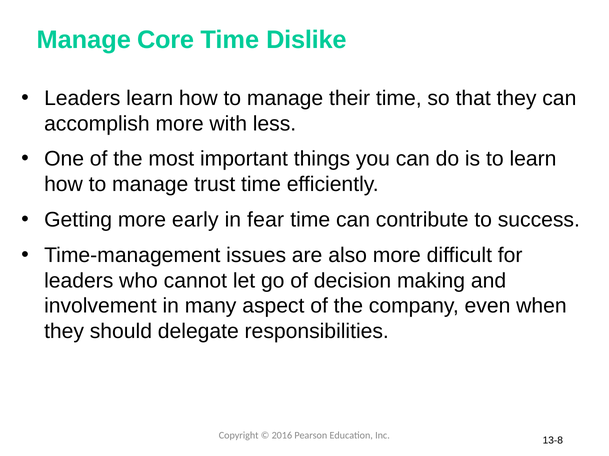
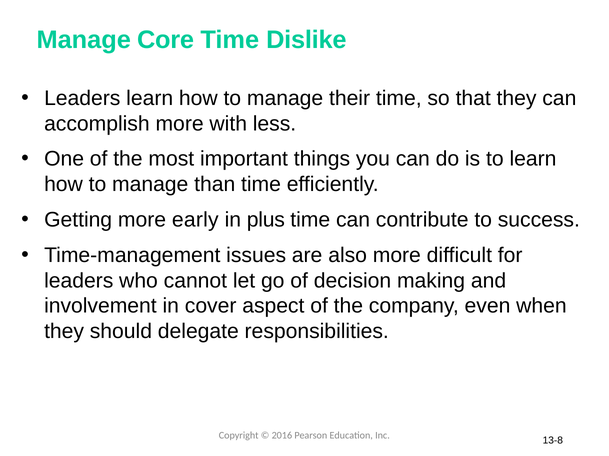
trust: trust -> than (215, 185)
fear: fear -> plus (266, 220)
many: many -> cover (211, 306)
